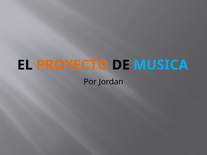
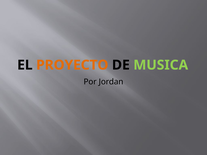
MUSICA colour: light blue -> light green (161, 65)
